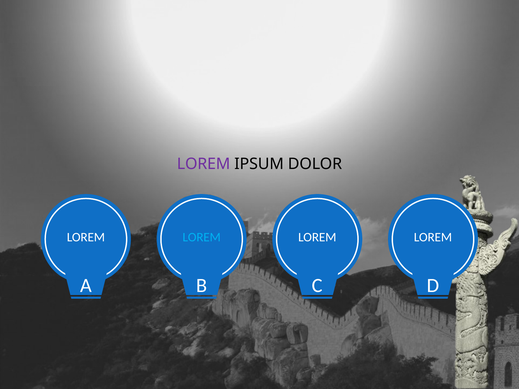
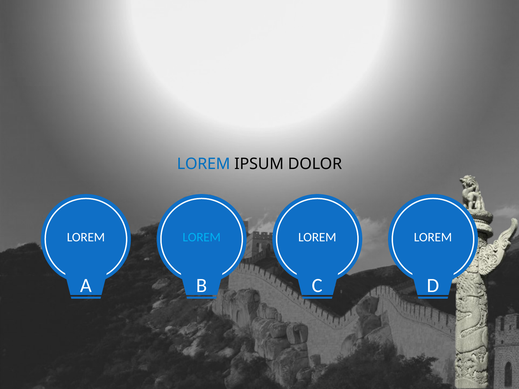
LOREM colour: purple -> blue (204, 164)
